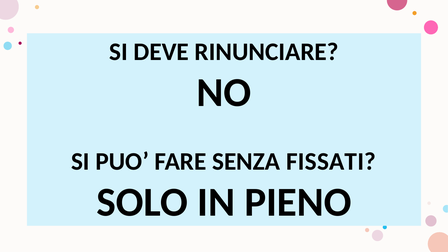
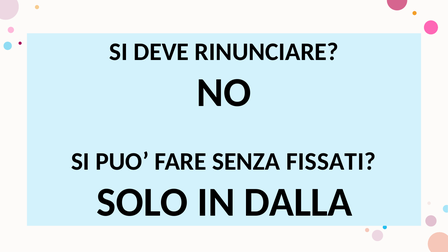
PIENO: PIENO -> DALLA (298, 202)
